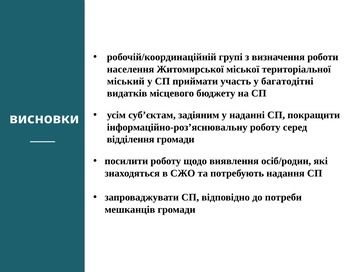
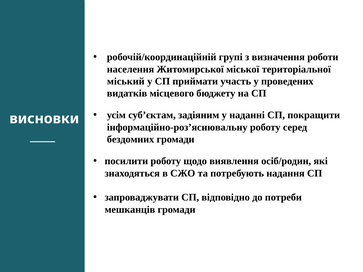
багатодітні: багатодітні -> проведених (287, 81)
відділення: відділення -> бездомних (131, 139)
